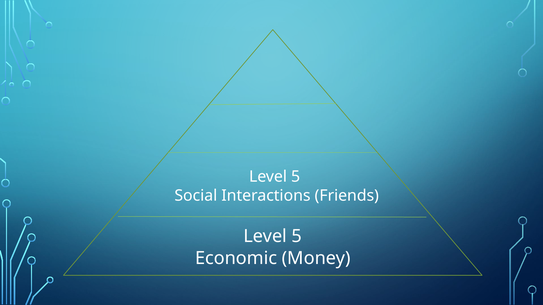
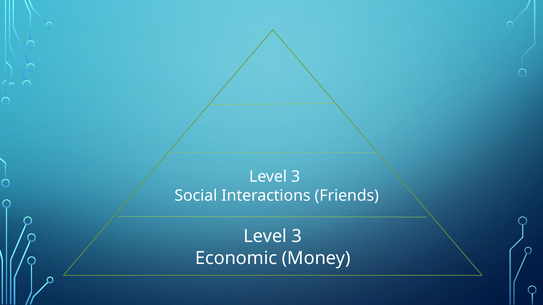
5: 5 -> 3 (296, 177)
5: 5 -> 3 (297, 237)
